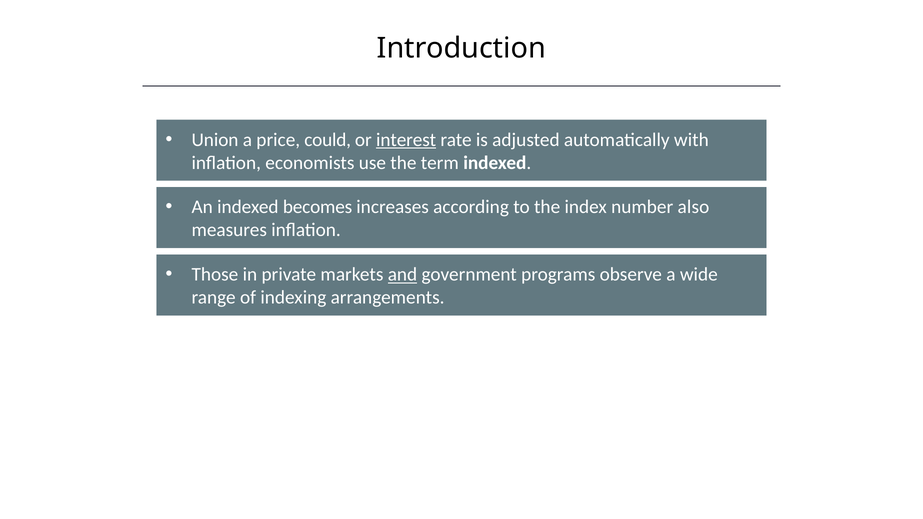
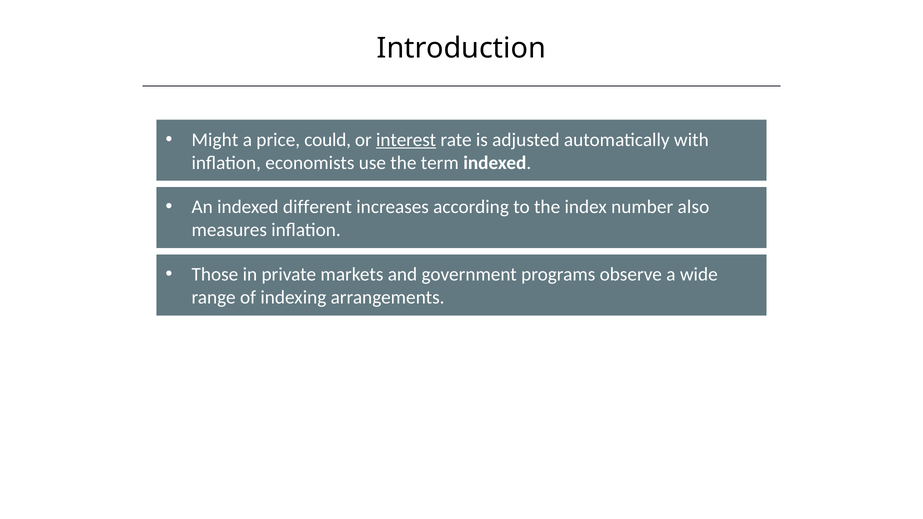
Union: Union -> Might (215, 140)
becomes: becomes -> different (317, 207)
and underline: present -> none (402, 275)
